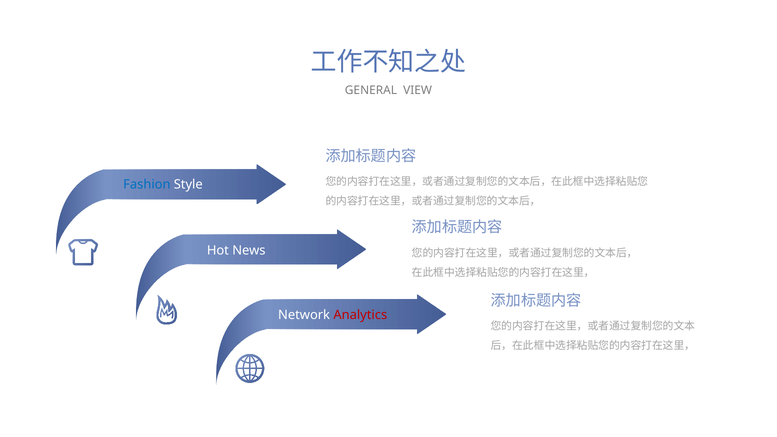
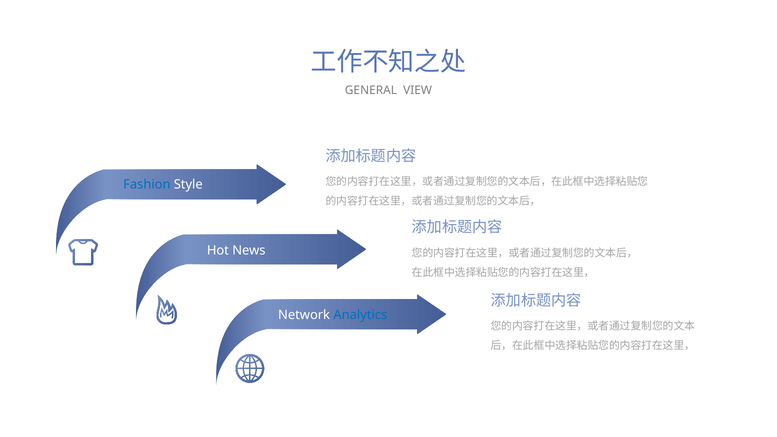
Analytics colour: red -> blue (360, 315)
